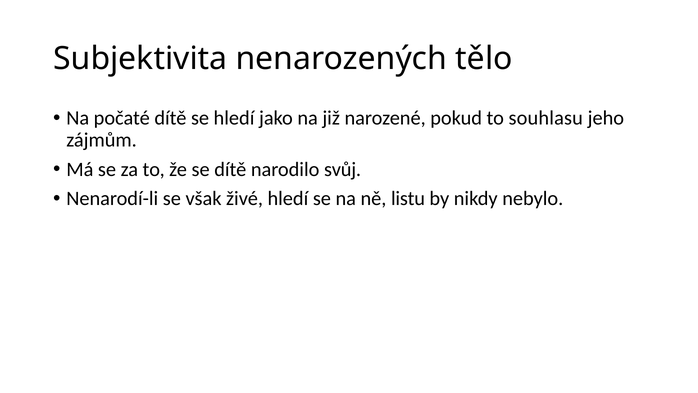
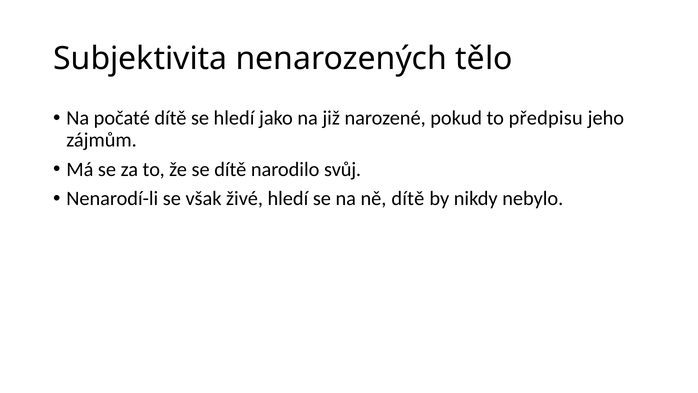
souhlasu: souhlasu -> předpisu (546, 118)
ně listu: listu -> dítě (408, 199)
